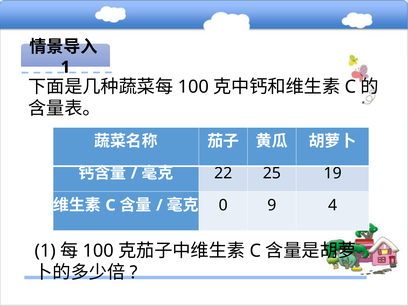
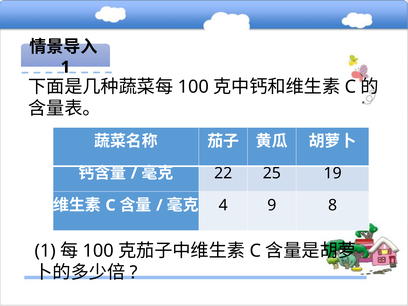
0: 0 -> 4 (223, 205)
4: 4 -> 8 (333, 205)
